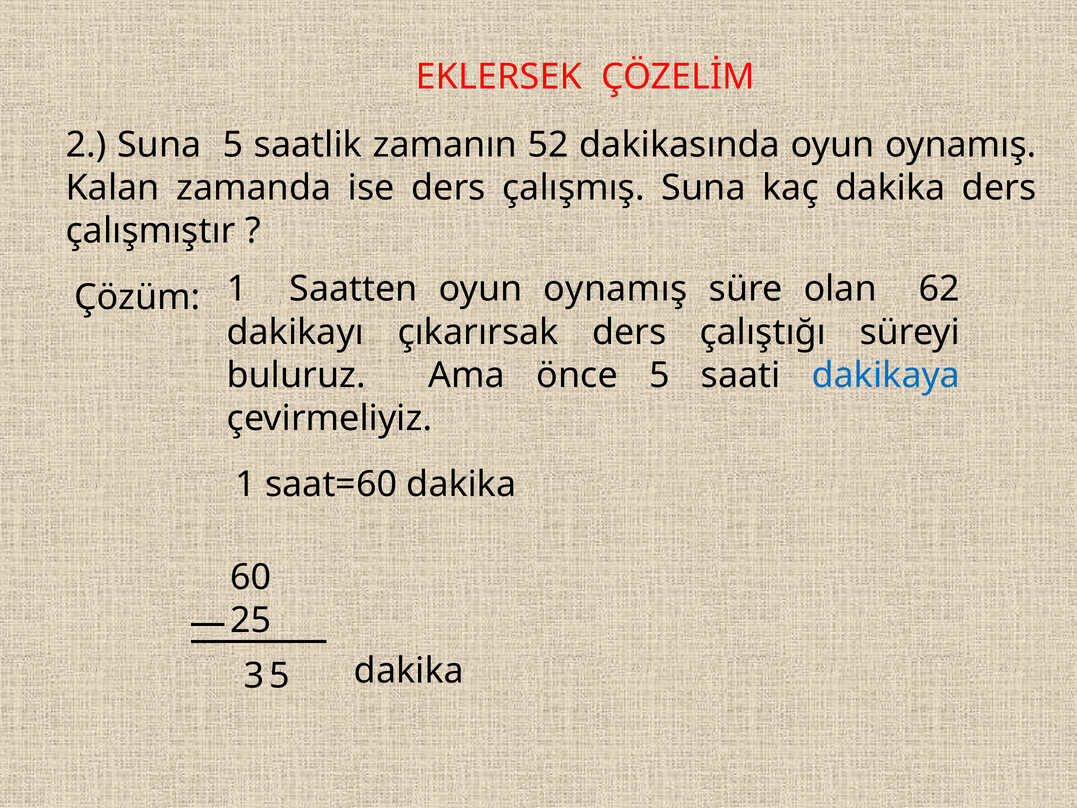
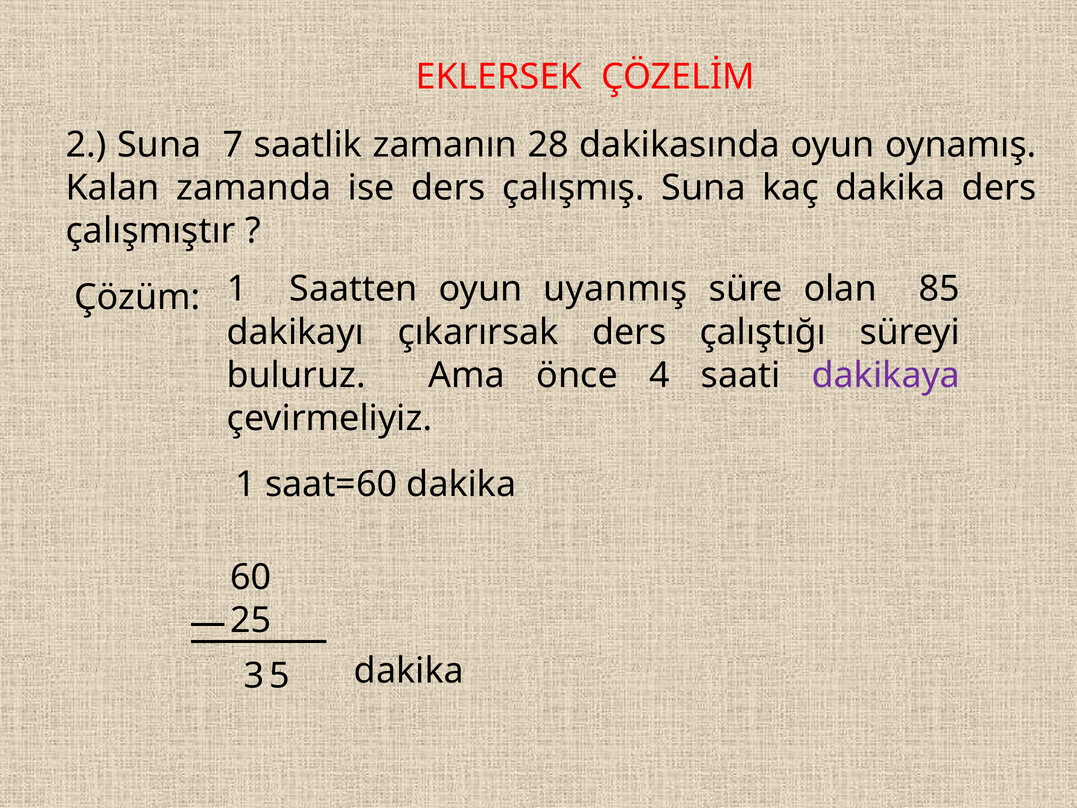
Suna 5: 5 -> 7 (233, 145)
52: 52 -> 28 (548, 145)
Saatten oyun oynamış: oynamış -> uyanmış (616, 289)
62: 62 -> 85 (939, 289)
önce 5: 5 -> 4 (659, 375)
dakikaya colour: blue -> purple (886, 375)
